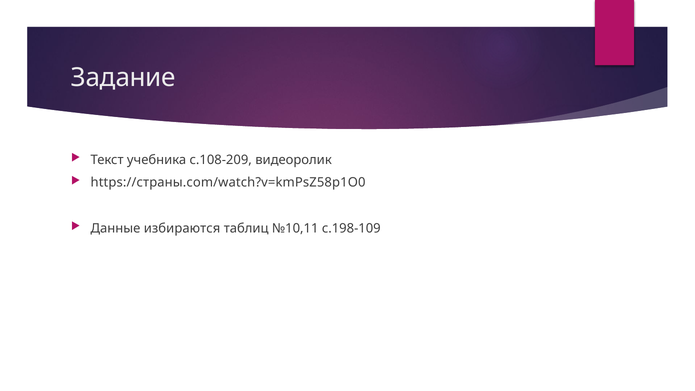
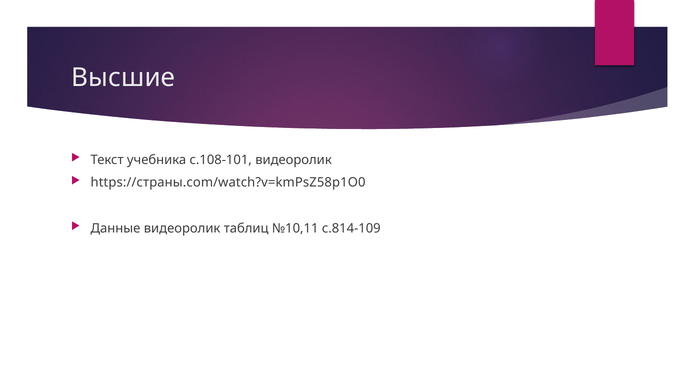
Задание: Задание -> Высшие (123, 77)
с.108-209: с.108-209 -> с.108-101 (221, 160)
Данные избираются: избираются -> видеоролик (182, 228)
с.198-109: с.198-109 -> с.814-109 (351, 228)
